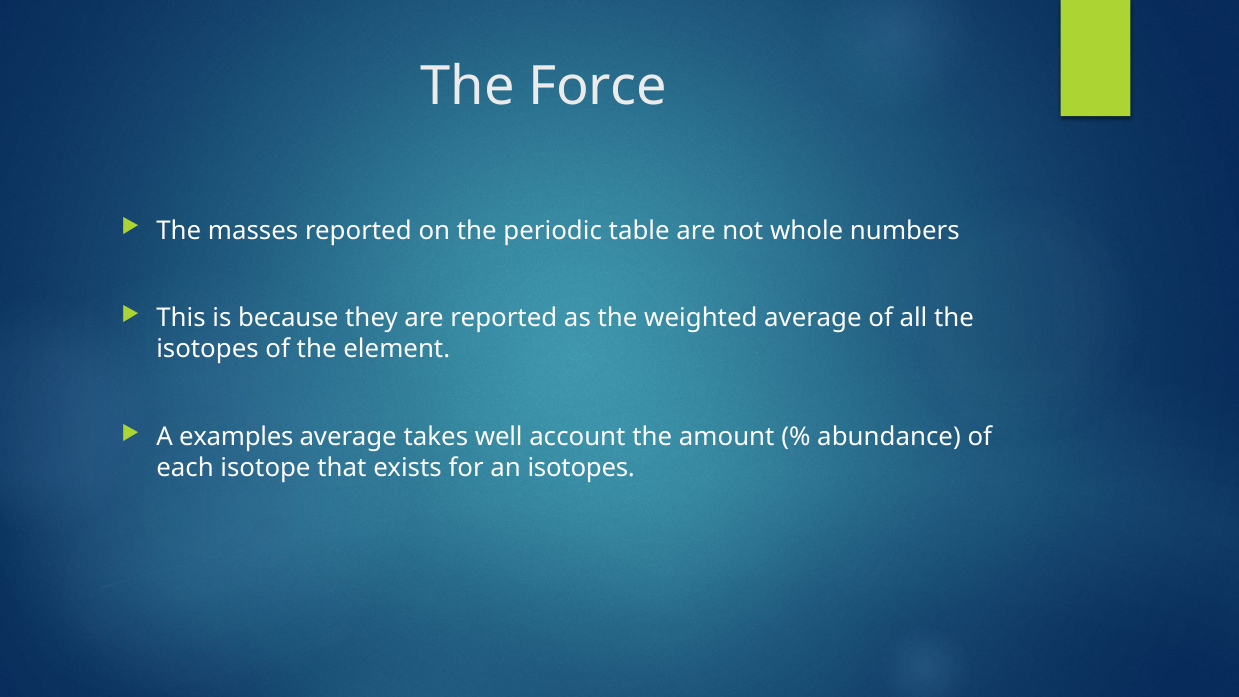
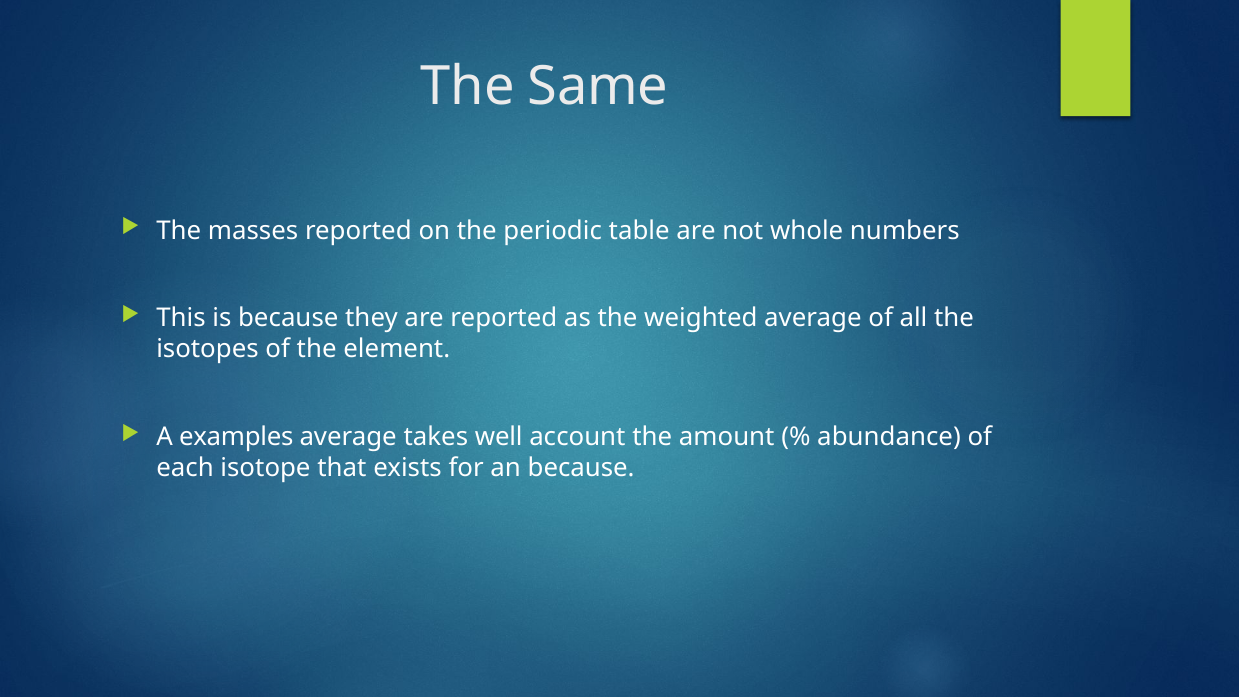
Force: Force -> Same (598, 87)
an isotopes: isotopes -> because (581, 468)
